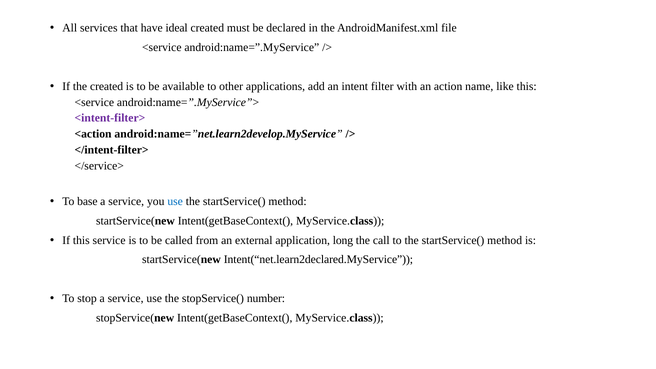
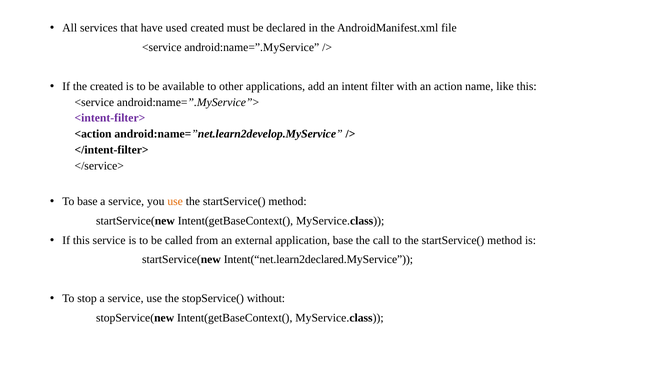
ideal: ideal -> used (177, 28)
use colour: blue -> orange (175, 201)
application long: long -> base (343, 240)
number: number -> without (266, 298)
